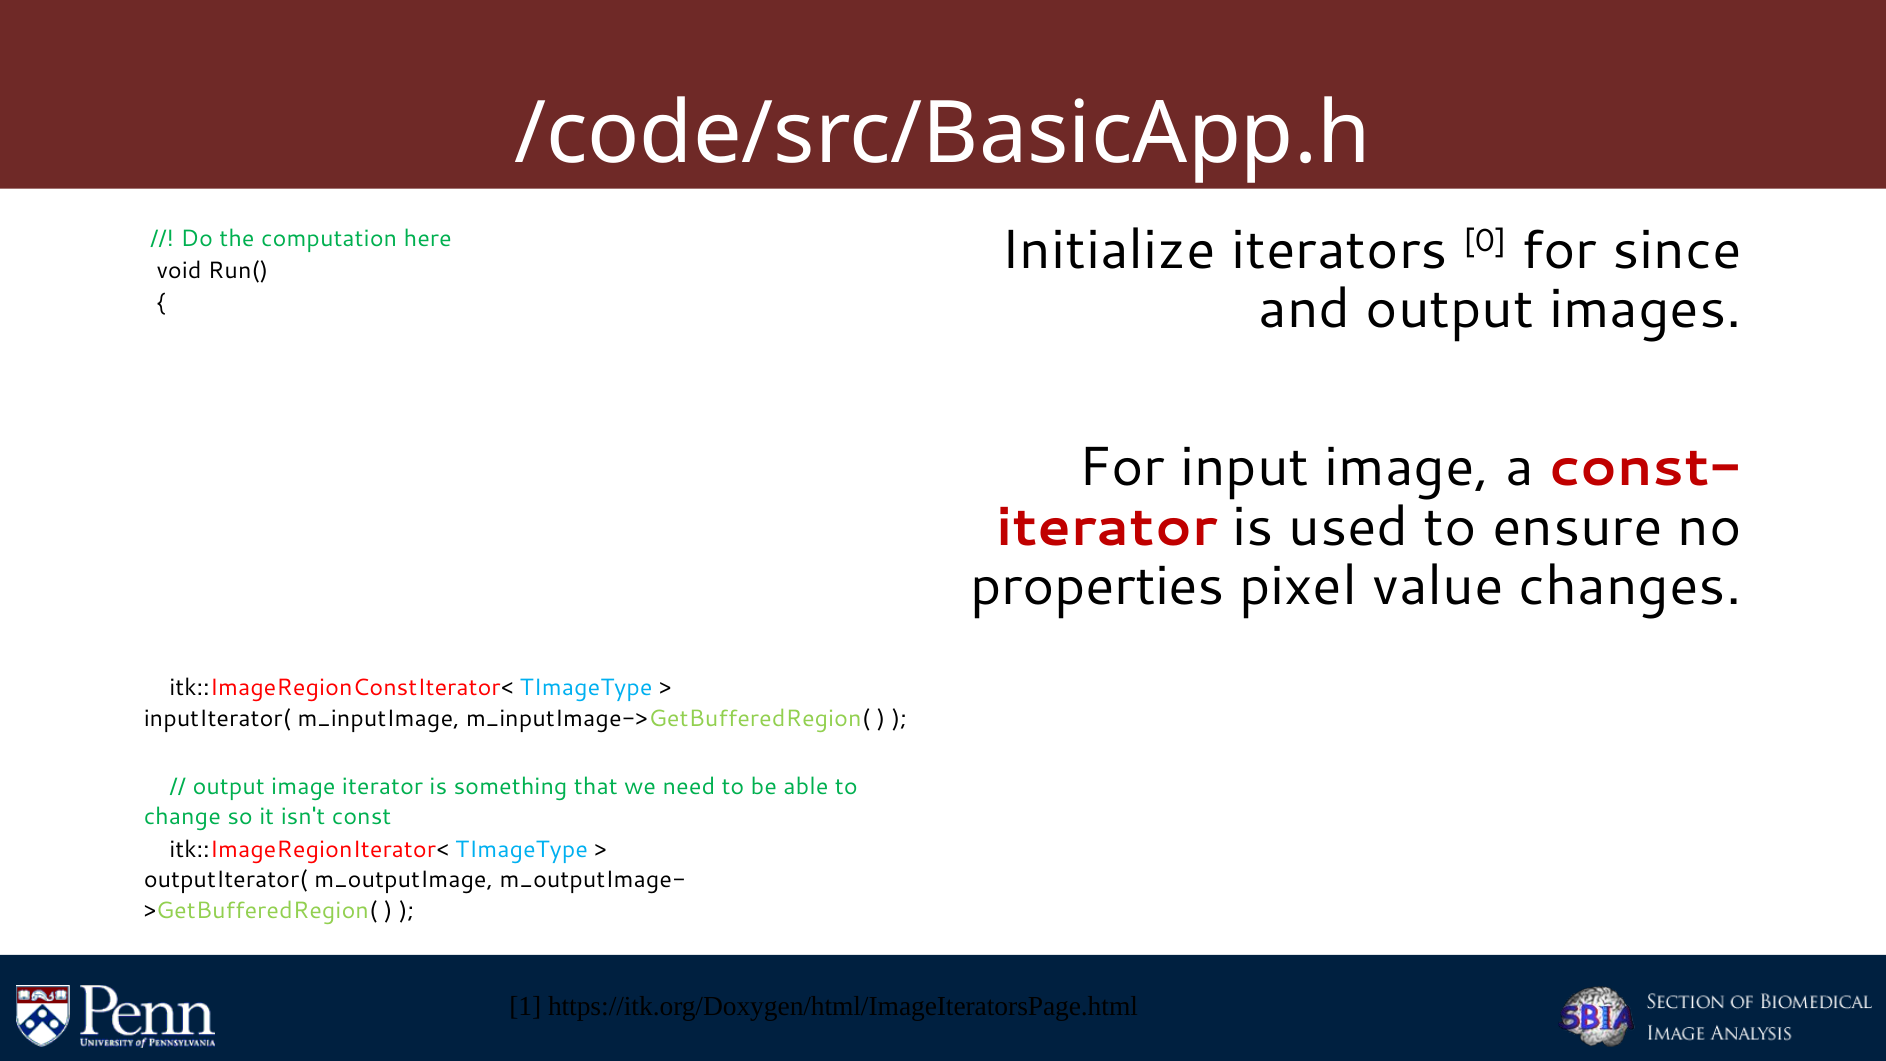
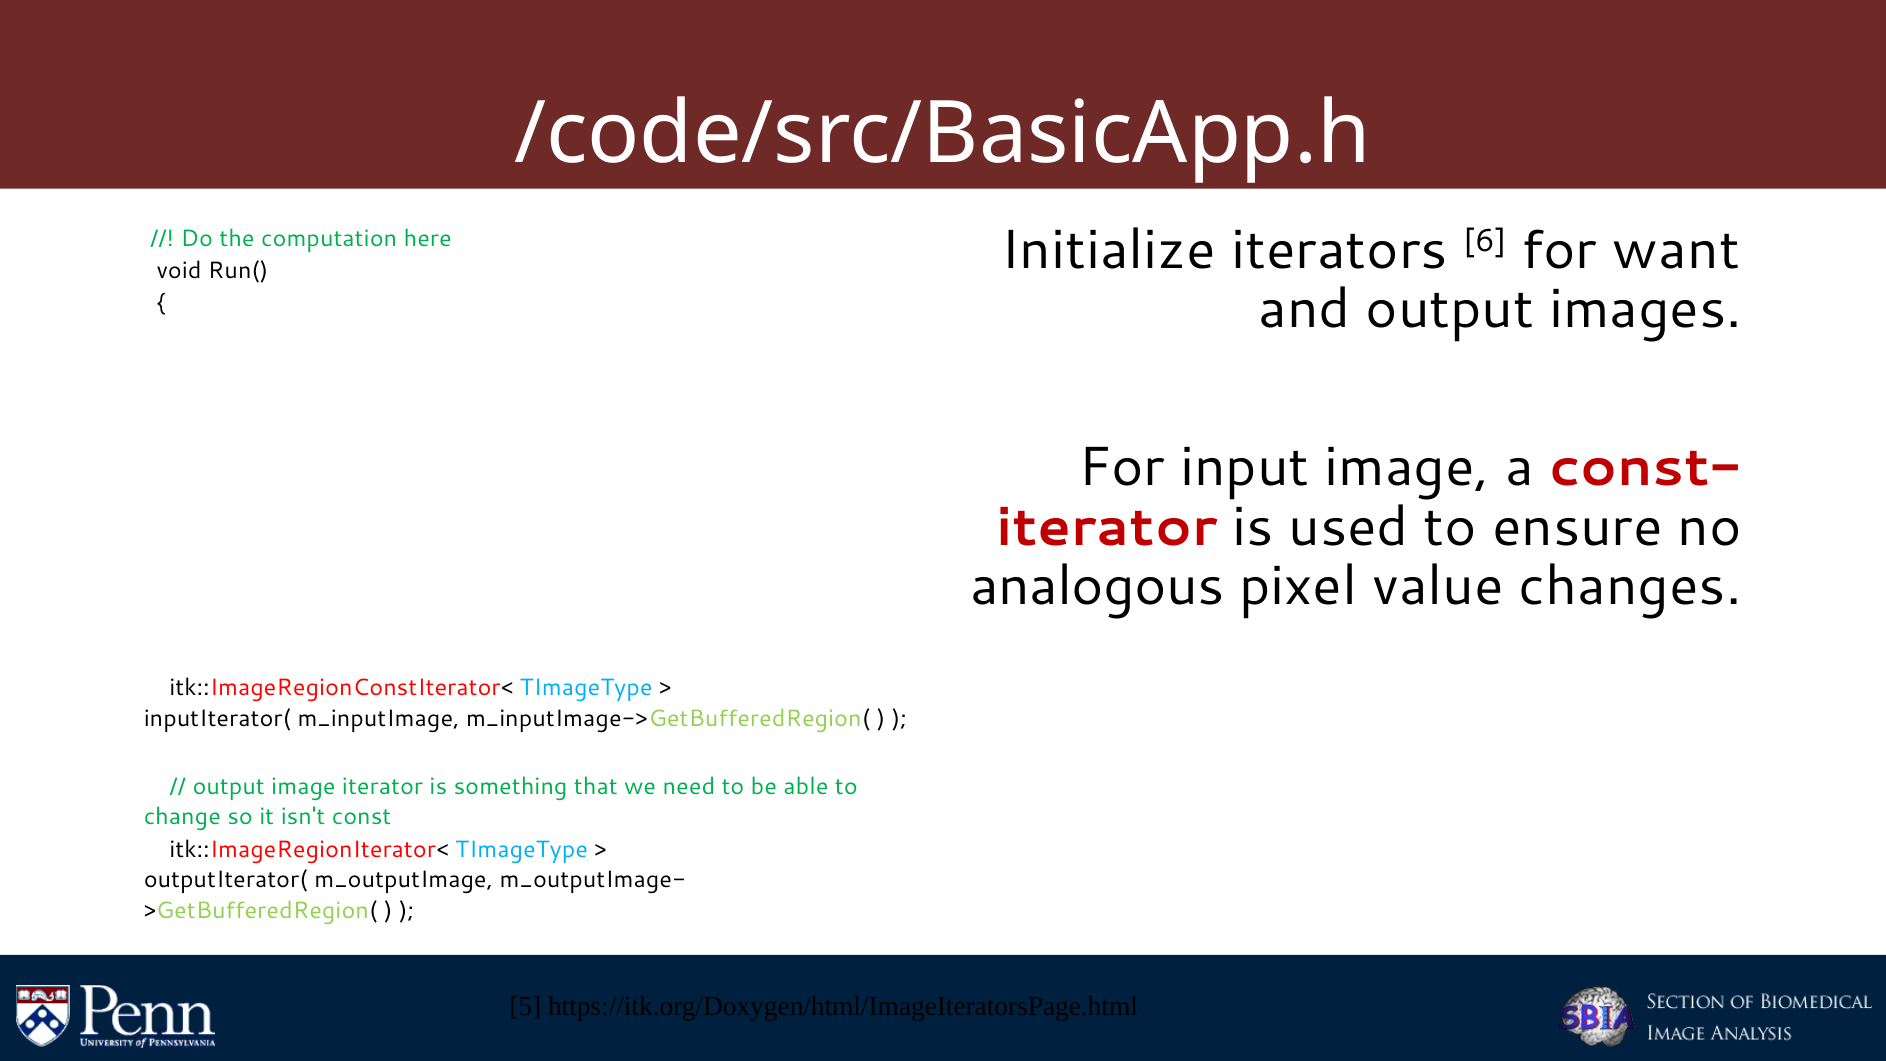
0: 0 -> 6 (1485, 241)
since: since -> want (1677, 250)
properties: properties -> analogous (1098, 586)
1: 1 -> 5 (525, 1006)
